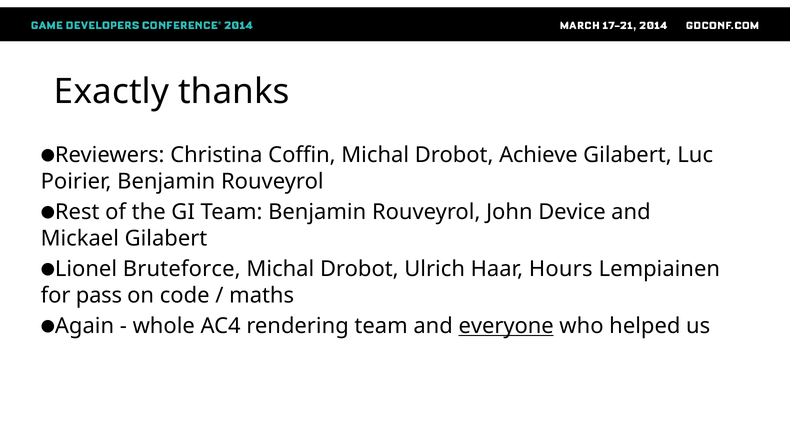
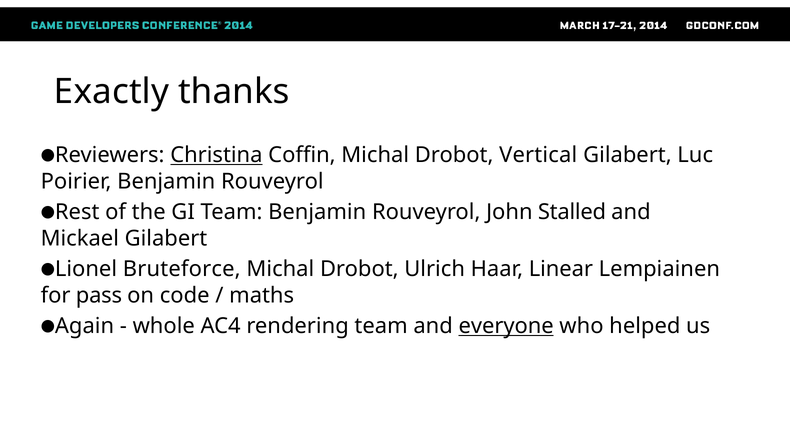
Christina underline: none -> present (216, 155)
Achieve: Achieve -> Vertical (538, 155)
Device: Device -> Stalled (572, 212)
Hours: Hours -> Linear (561, 269)
